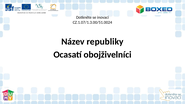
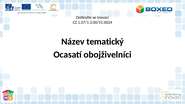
republiky: republiky -> tematický (105, 42)
